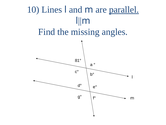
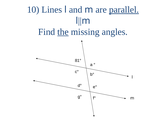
the underline: none -> present (63, 32)
